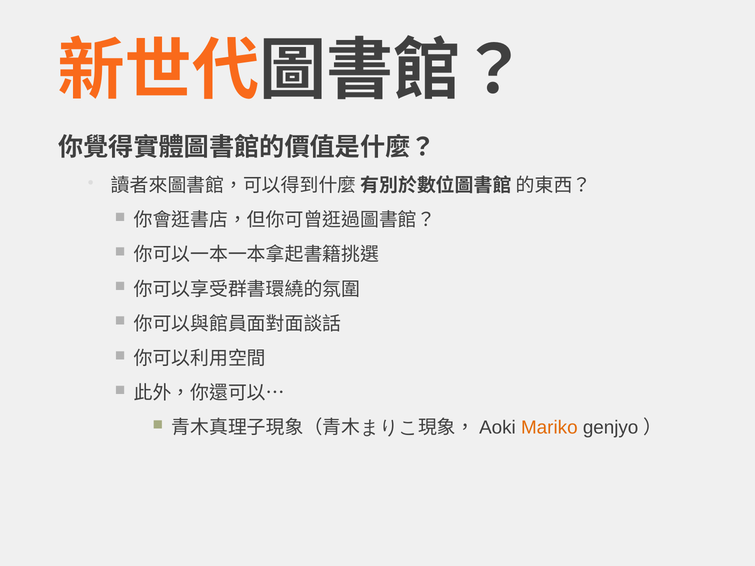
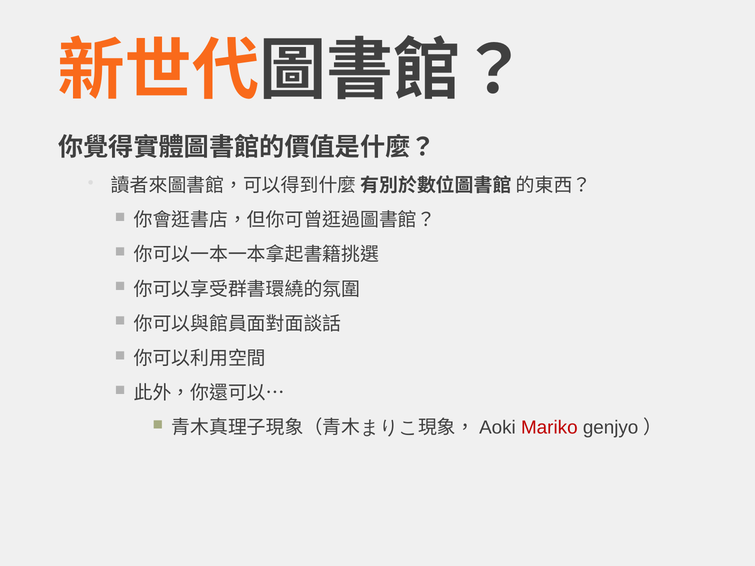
Mariko colour: orange -> red (549, 428)
